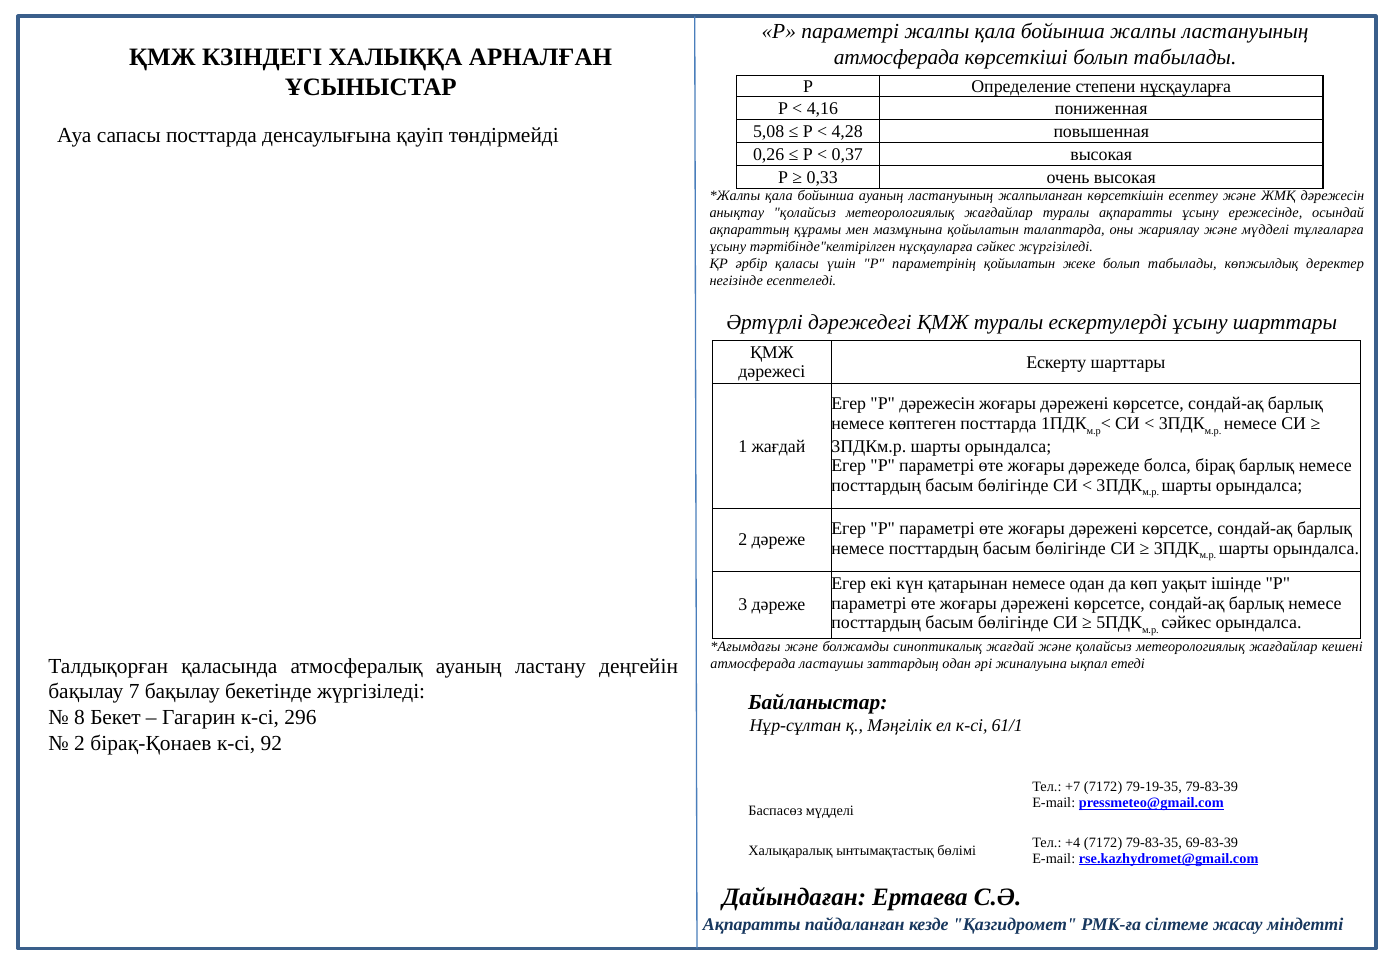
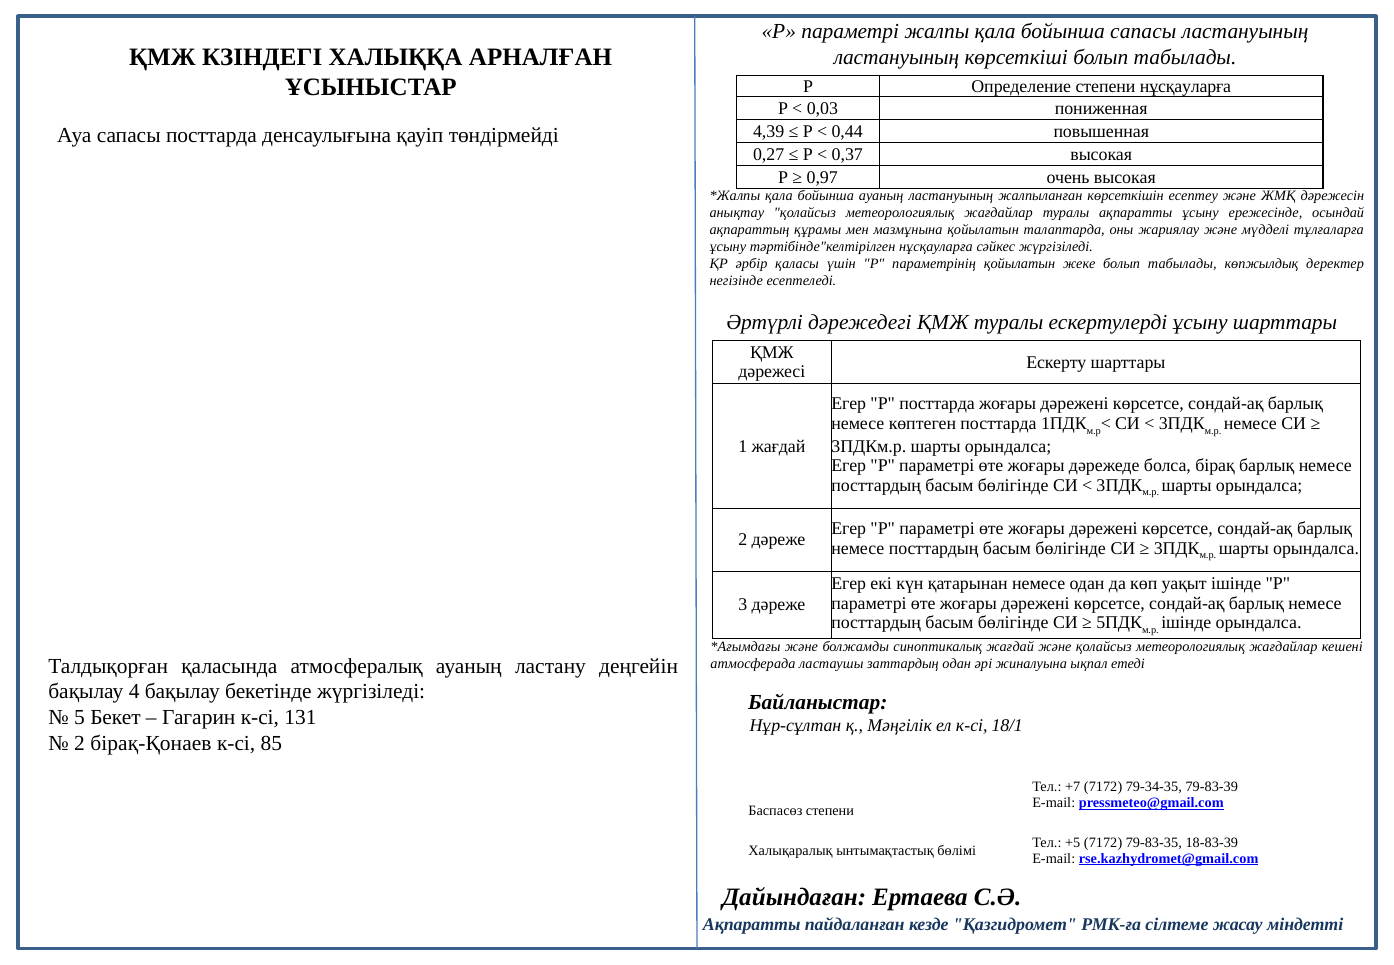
бойынша жалпы: жалпы -> сапасы (1143, 31)
атмосферада: атмосферада -> ластануының (896, 57)
4,16: 4,16 -> 0,03 (822, 109)
5,08: 5,08 -> 4,39 (769, 132)
4,28: 4,28 -> 0,44 (847, 132)
0,26: 0,26 -> 0,27 (769, 155)
0,33: 0,33 -> 0,97 (822, 178)
Р дәрежесін: дәрежесін -> посттарда (937, 404)
сәйкес: сәйкес -> ішінде (1186, 623)
7: 7 -> 4 (134, 692)
8: 8 -> 5 (80, 718)
296: 296 -> 131 (300, 718)
61/1: 61/1 -> 18/1 (1007, 726)
92: 92 -> 85 (271, 743)
79-19-35: 79-19-35 -> 79-34-35 (1154, 787)
Баспасөз мүдделі: мүдделі -> степени (830, 811)
+4: +4 -> +5 (1073, 843)
69-83-39: 69-83-39 -> 18-83-39 (1212, 843)
